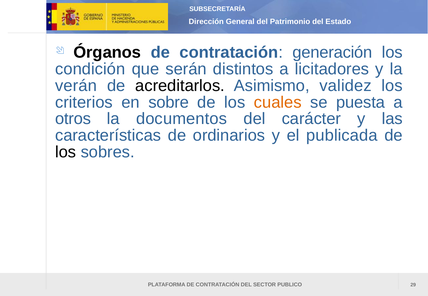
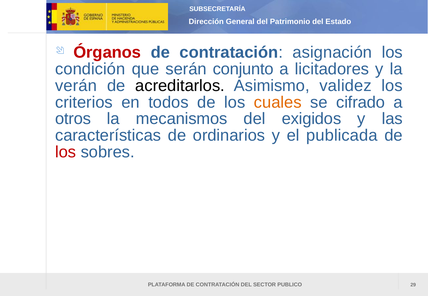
Órganos colour: black -> red (107, 53)
generación: generación -> asignación (332, 53)
distintos: distintos -> conjunto (243, 69)
sobre: sobre -> todos (169, 102)
puesta: puesta -> cifrado (361, 102)
documentos: documentos -> mecanismos (182, 119)
carácter: carácter -> exigidos (311, 119)
los colour: black -> red (66, 152)
